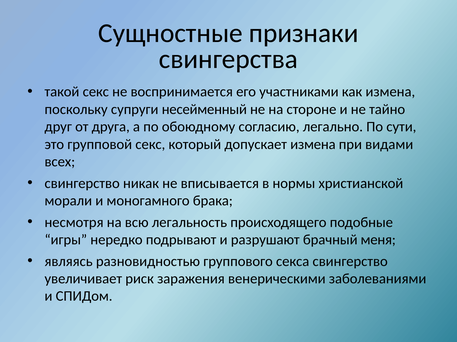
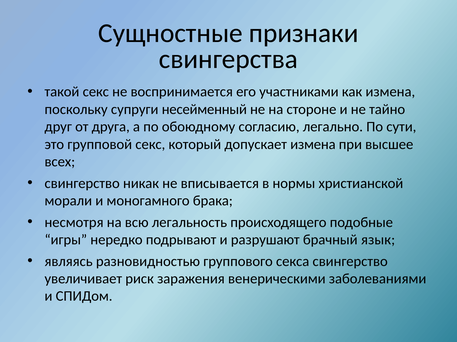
видами: видами -> высшее (389, 145)
меня: меня -> язык (378, 240)
